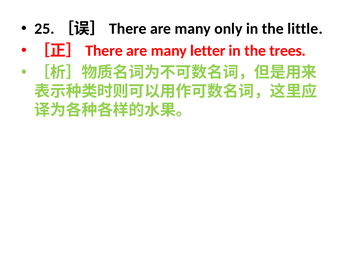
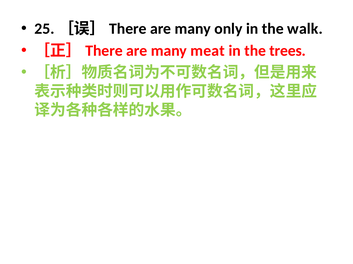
little: little -> walk (305, 29)
letter: letter -> meat (208, 51)
